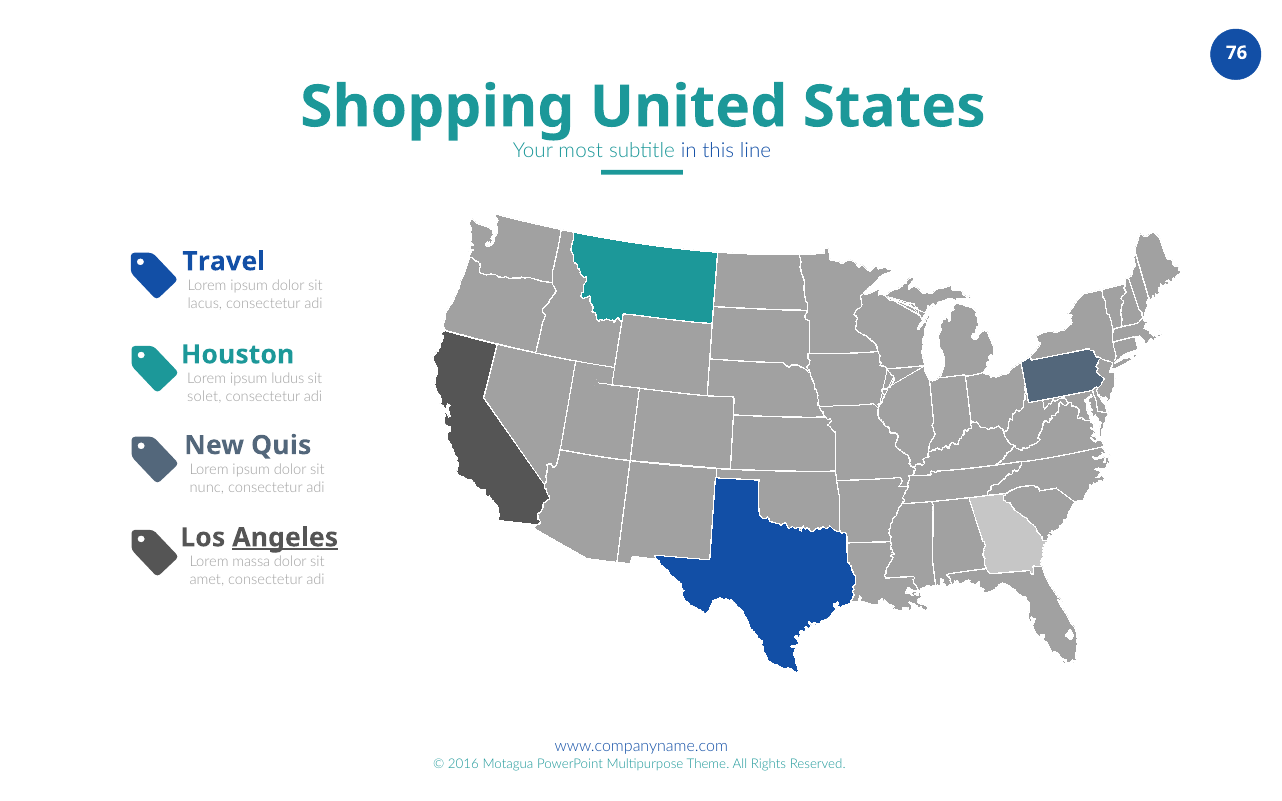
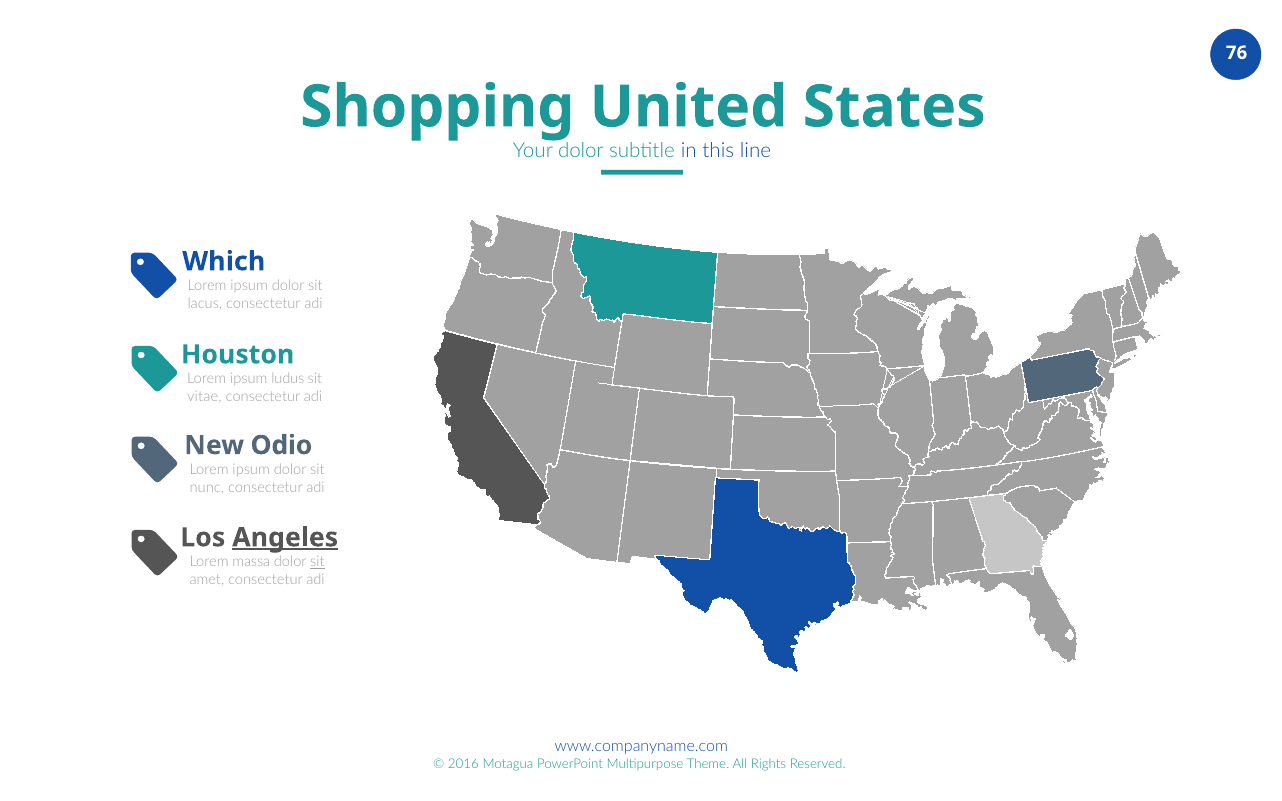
most: most -> dolor (581, 151)
Travel: Travel -> Which (224, 262)
solet: solet -> vitae (204, 397)
Quis: Quis -> Odio (281, 445)
sit underline: none -> present (317, 562)
